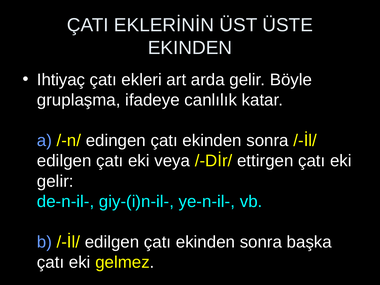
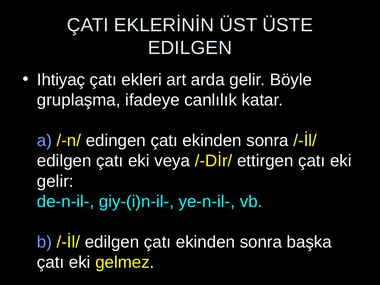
EKINDEN: EKINDEN -> EDILGEN (190, 48)
